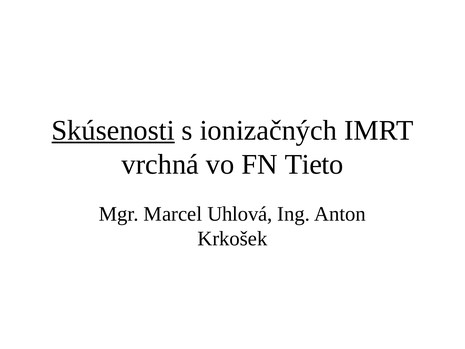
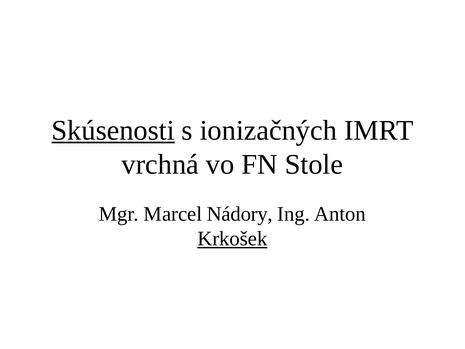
Tieto: Tieto -> Stole (314, 164)
Uhlová: Uhlová -> Nádory (240, 214)
Krkošek underline: none -> present (232, 239)
